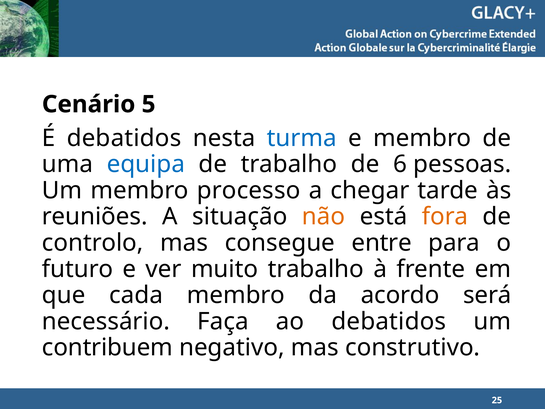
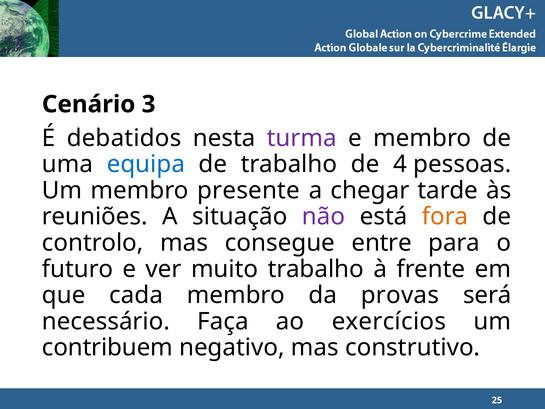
5: 5 -> 3 (149, 104)
turma colour: blue -> purple (302, 138)
6: 6 -> 4 (400, 164)
processo: processo -> presente (249, 190)
não colour: orange -> purple (324, 217)
acordo: acordo -> provas (400, 295)
ao debatidos: debatidos -> exercícios (389, 321)
